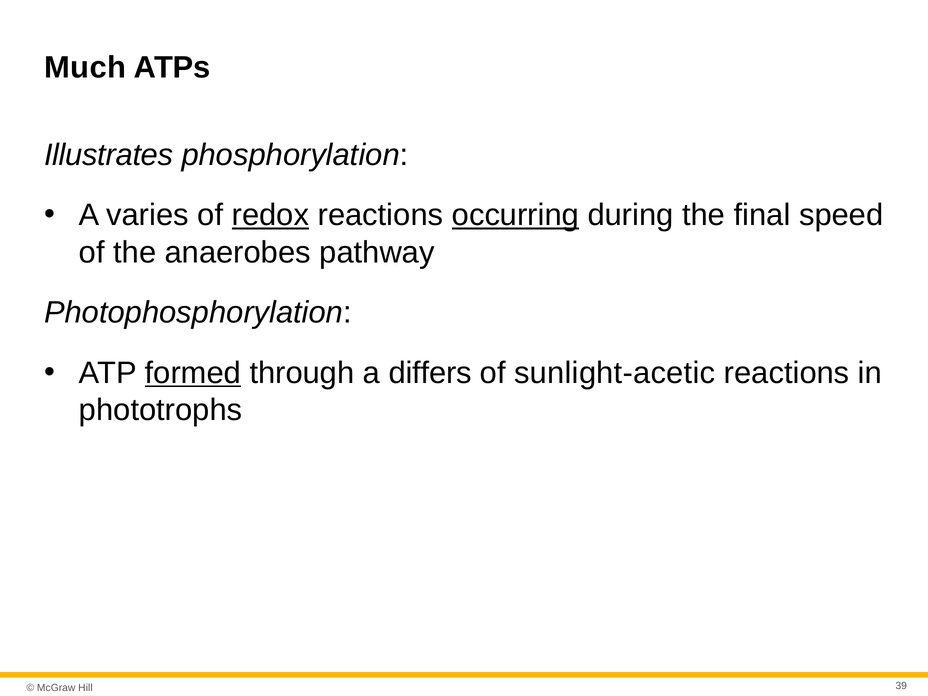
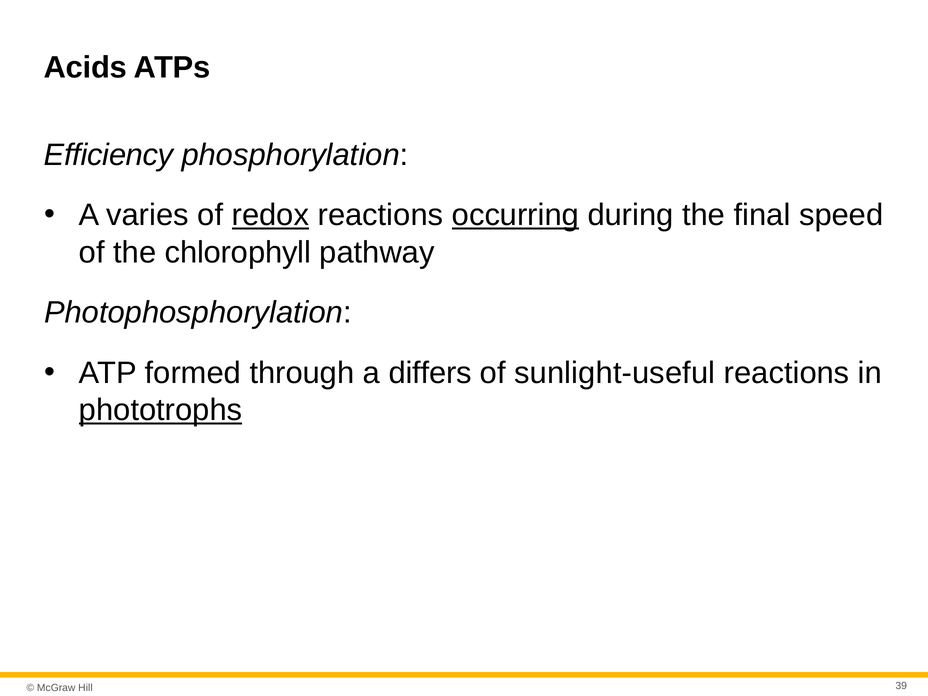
Much: Much -> Acids (85, 68)
Illustrates: Illustrates -> Efficiency (109, 155)
anaerobes: anaerobes -> chlorophyll (238, 252)
formed underline: present -> none (193, 373)
sunlight-acetic: sunlight-acetic -> sunlight-useful (615, 373)
phototrophs underline: none -> present (161, 410)
